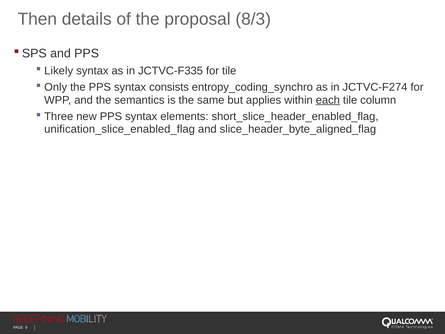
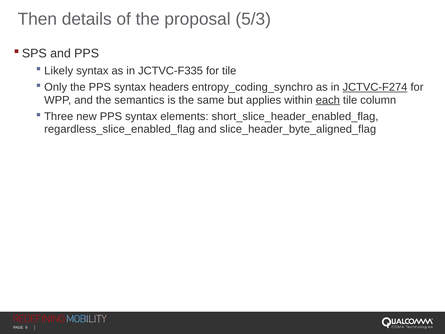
8/3: 8/3 -> 5/3 (253, 19)
consists: consists -> headers (169, 87)
JCTVC-F274 underline: none -> present (375, 87)
unification_slice_enabled_flag: unification_slice_enabled_flag -> regardless_slice_enabled_flag (120, 129)
